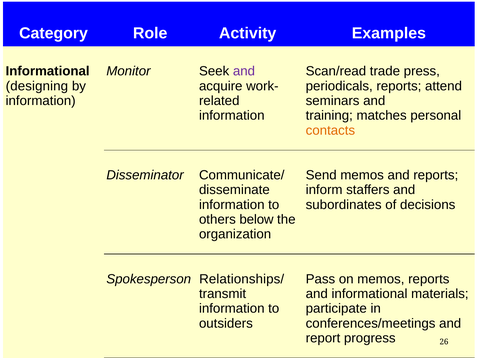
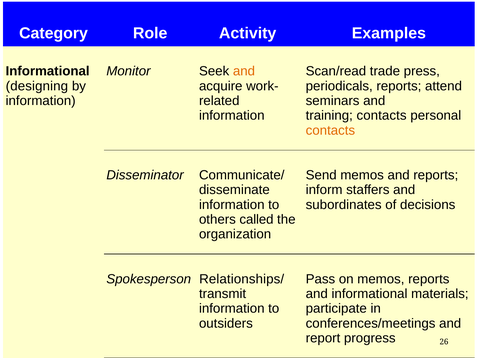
and colour: purple -> orange (244, 71)
training matches: matches -> contacts (382, 115)
below: below -> called (257, 219)
